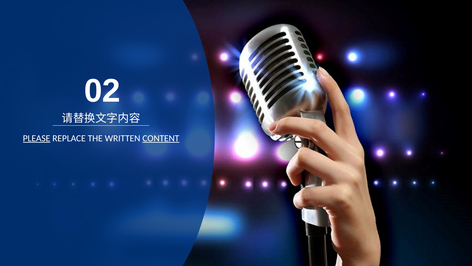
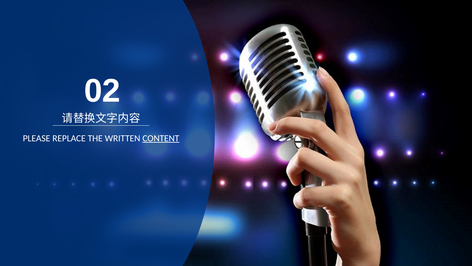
PLEASE underline: present -> none (37, 138)
